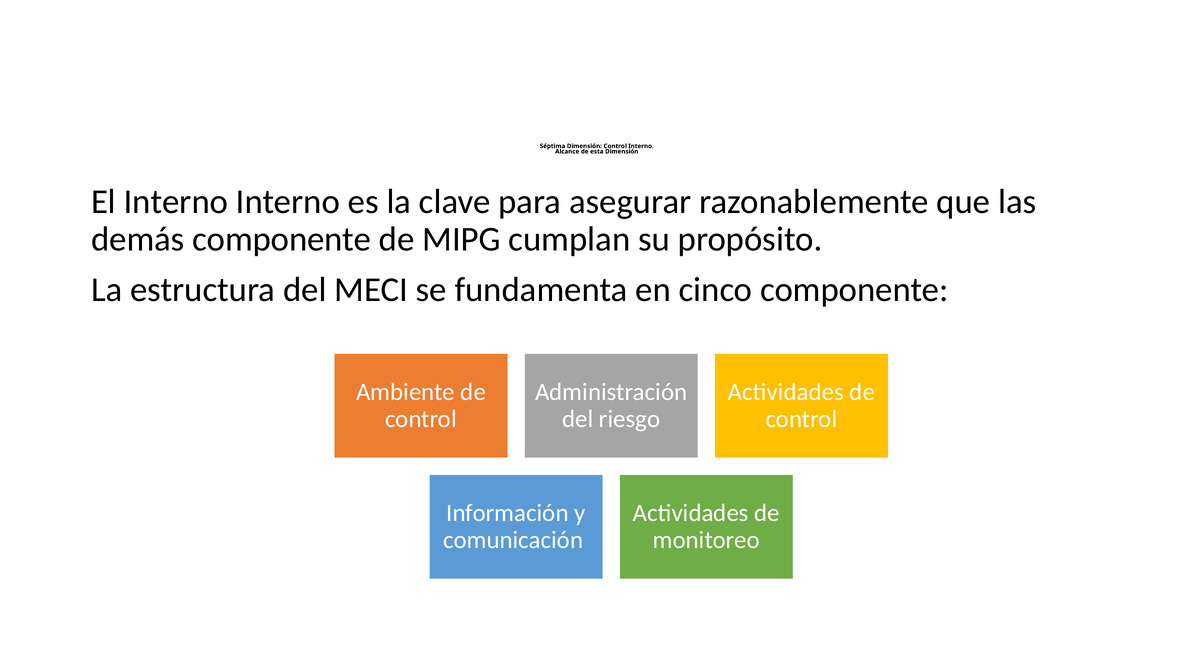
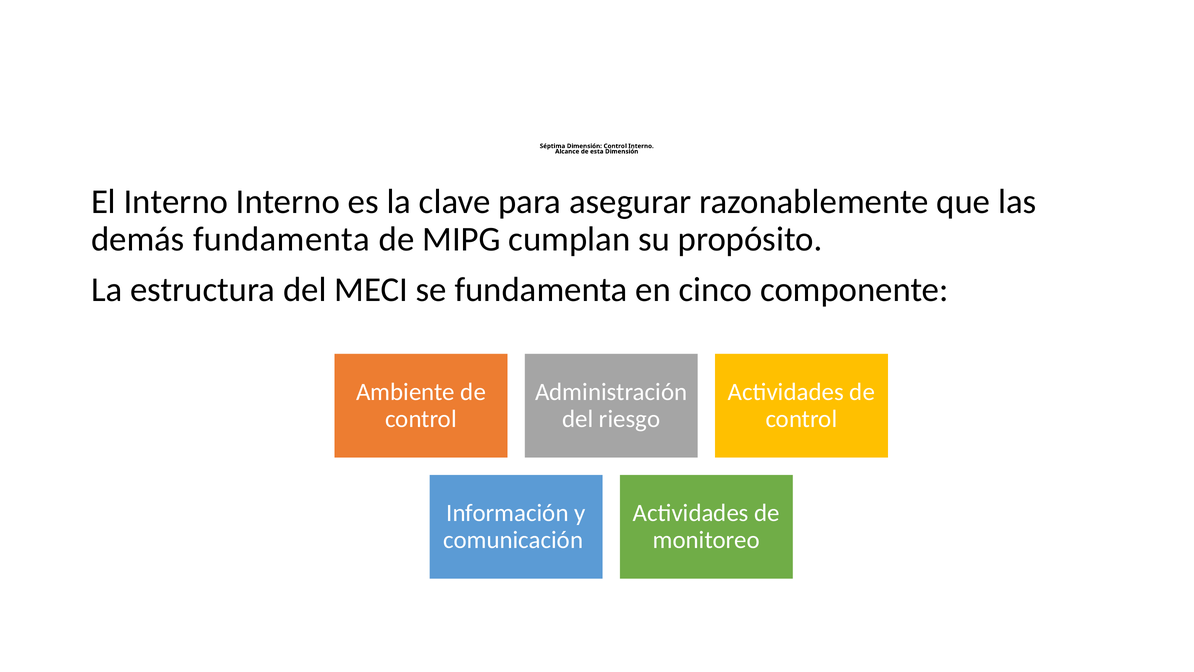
demás componente: componente -> fundamenta (282, 239)
